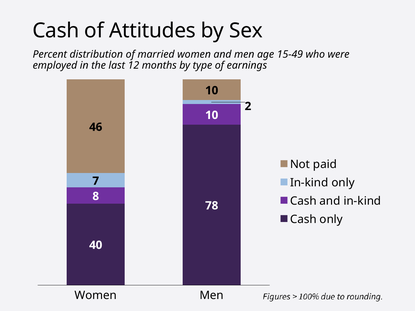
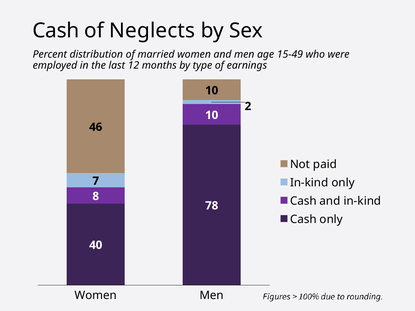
Attitudes: Attitudes -> Neglects (152, 31)
